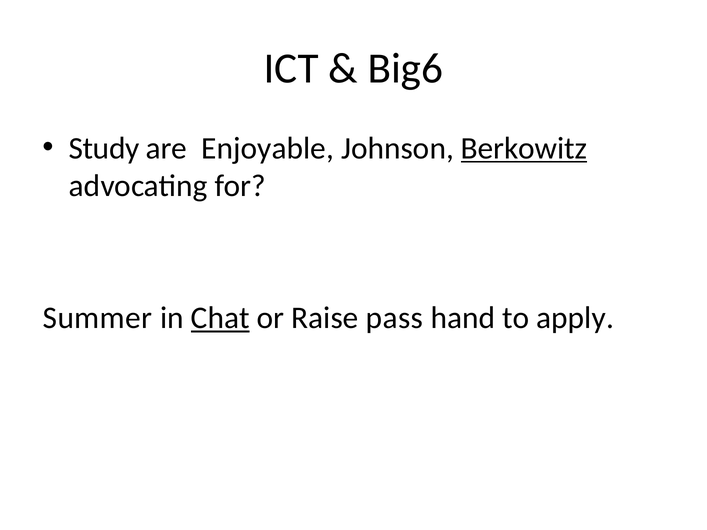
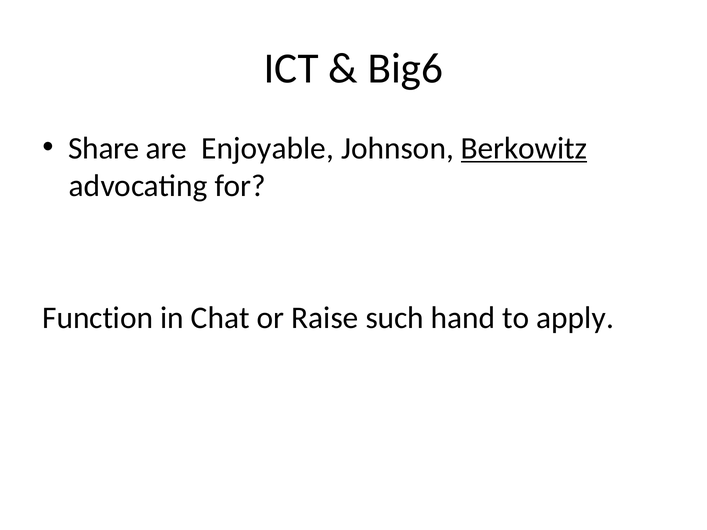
Study: Study -> Share (104, 148)
Summer: Summer -> Function (98, 318)
Chat underline: present -> none (220, 318)
pass: pass -> such (395, 318)
